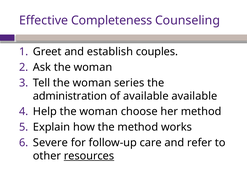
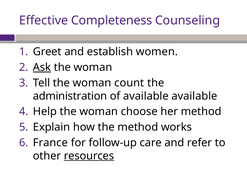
couples: couples -> women (157, 52)
Ask underline: none -> present (42, 67)
series: series -> count (129, 83)
Severe: Severe -> France (50, 143)
